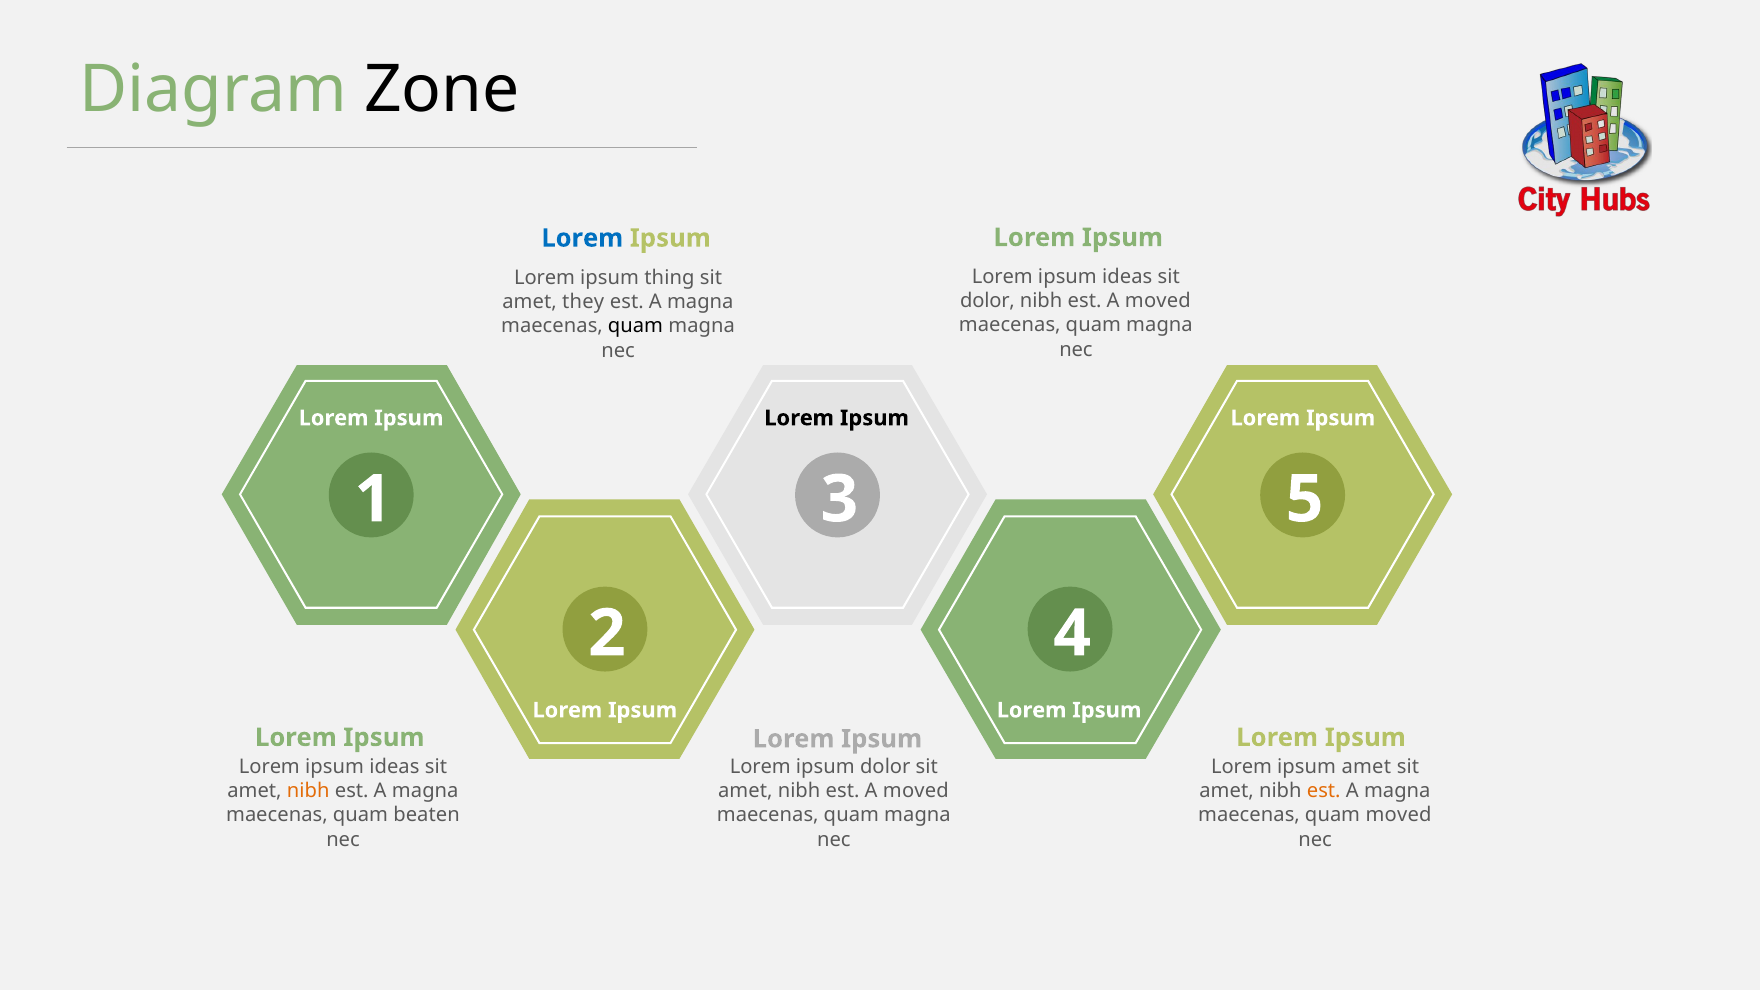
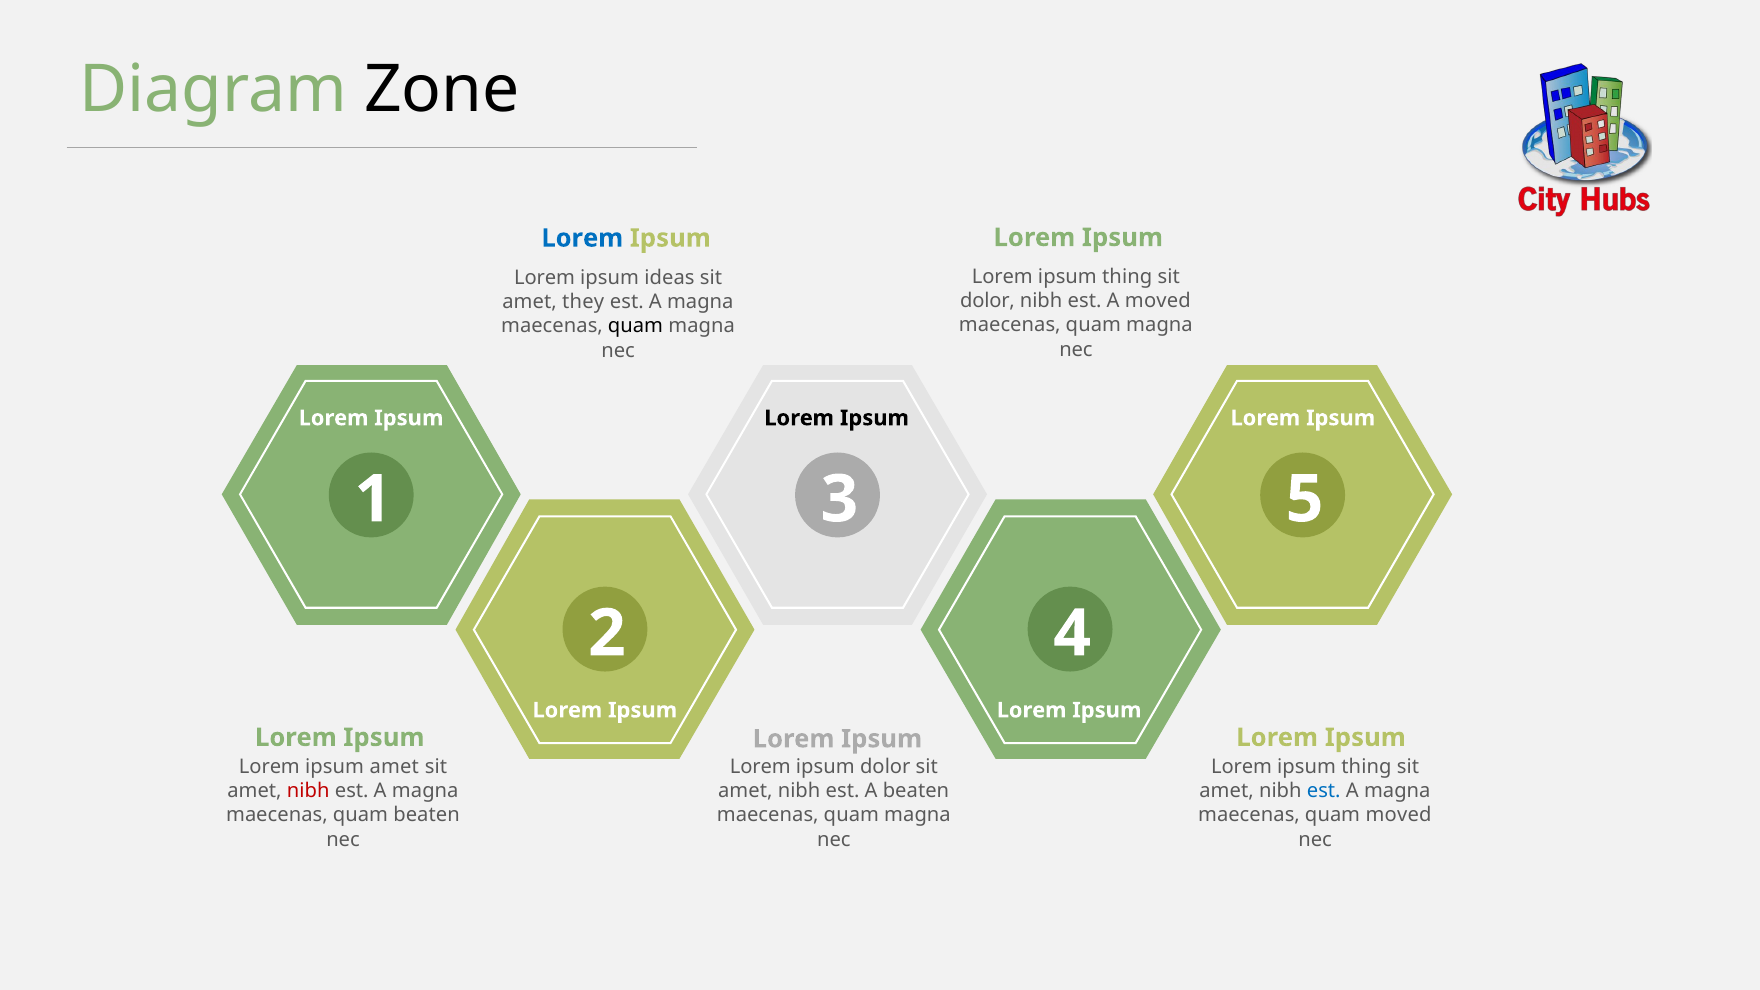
ideas: ideas -> thing (1127, 277)
thing: thing -> ideas (669, 278)
amet: amet -> thing (1366, 767)
ideas: ideas -> amet (394, 767)
est colour: orange -> blue (1324, 791)
nibh colour: orange -> red (308, 791)
moved: moved -> beaten (916, 791)
